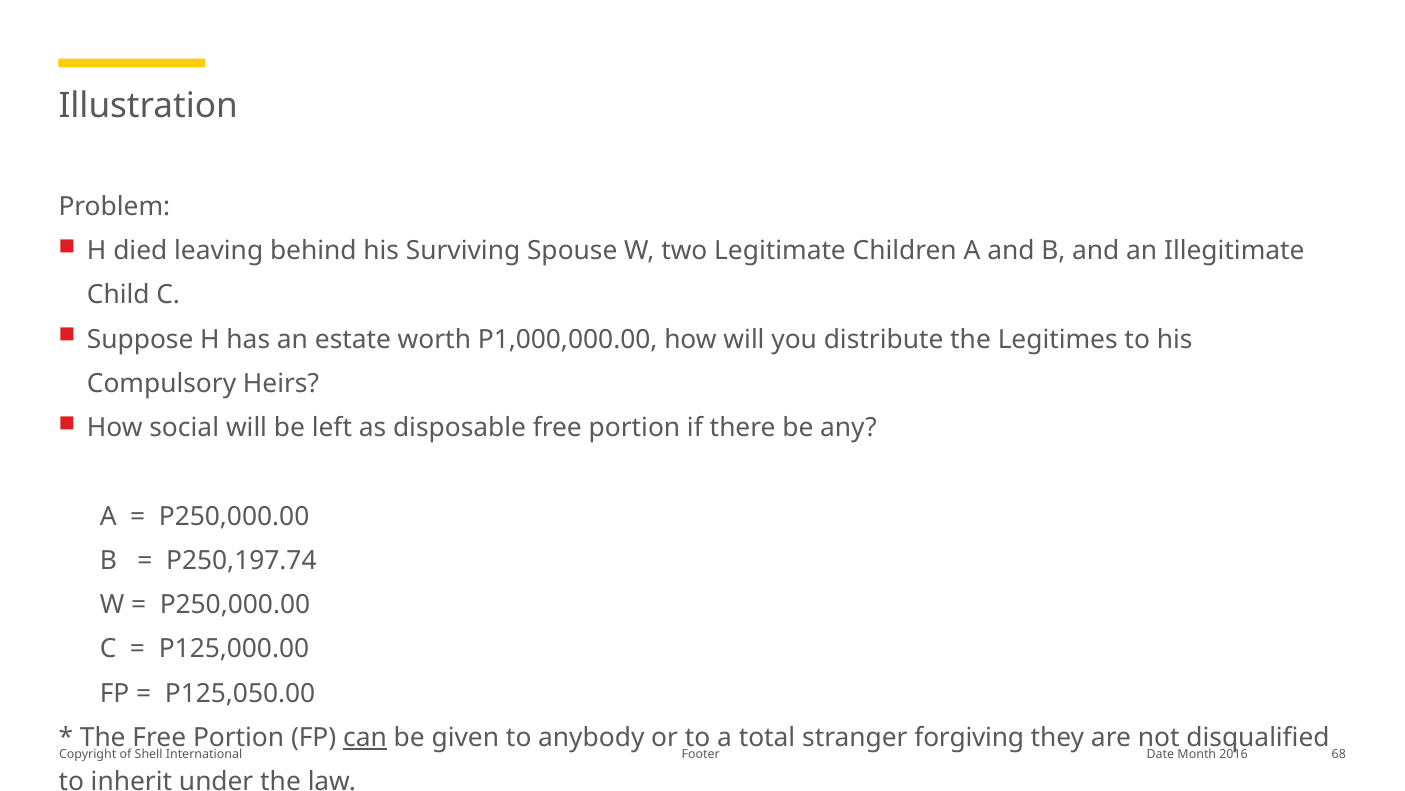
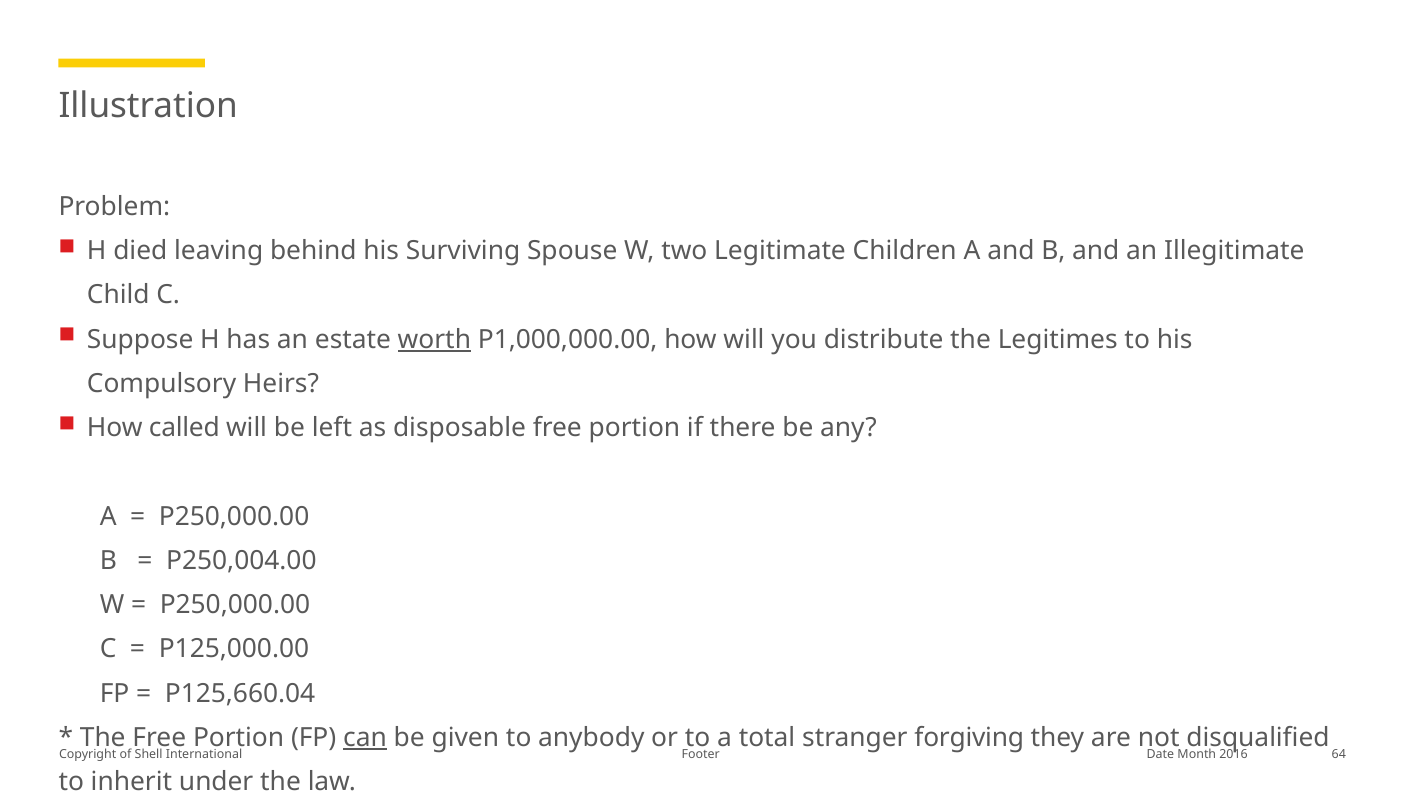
worth underline: none -> present (434, 339)
social: social -> called (184, 428)
P250,197.74: P250,197.74 -> P250,004.00 (241, 560)
P125,050.00: P125,050.00 -> P125,660.04 (240, 693)
68: 68 -> 64 (1339, 754)
